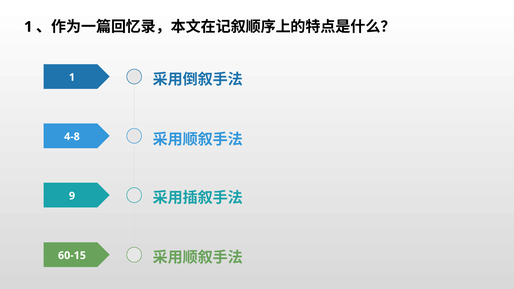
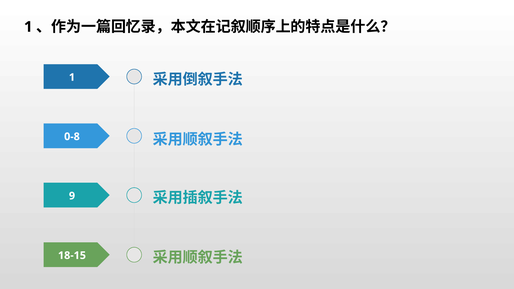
4-8: 4-8 -> 0-8 (72, 137)
60-15: 60-15 -> 18-15 (72, 256)
